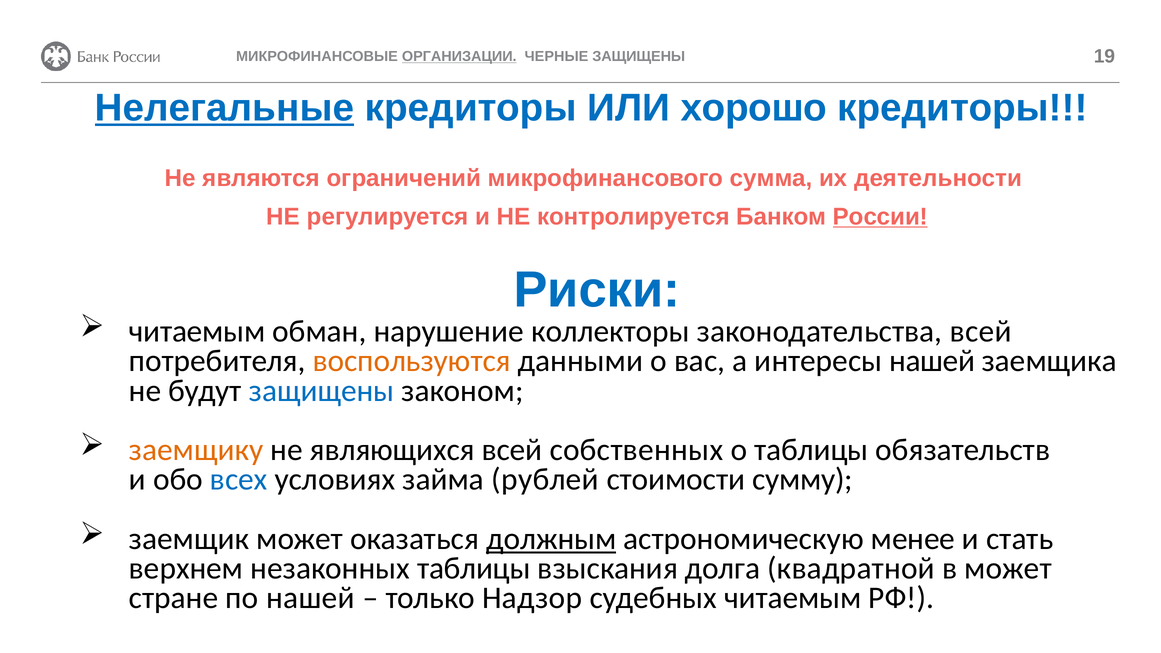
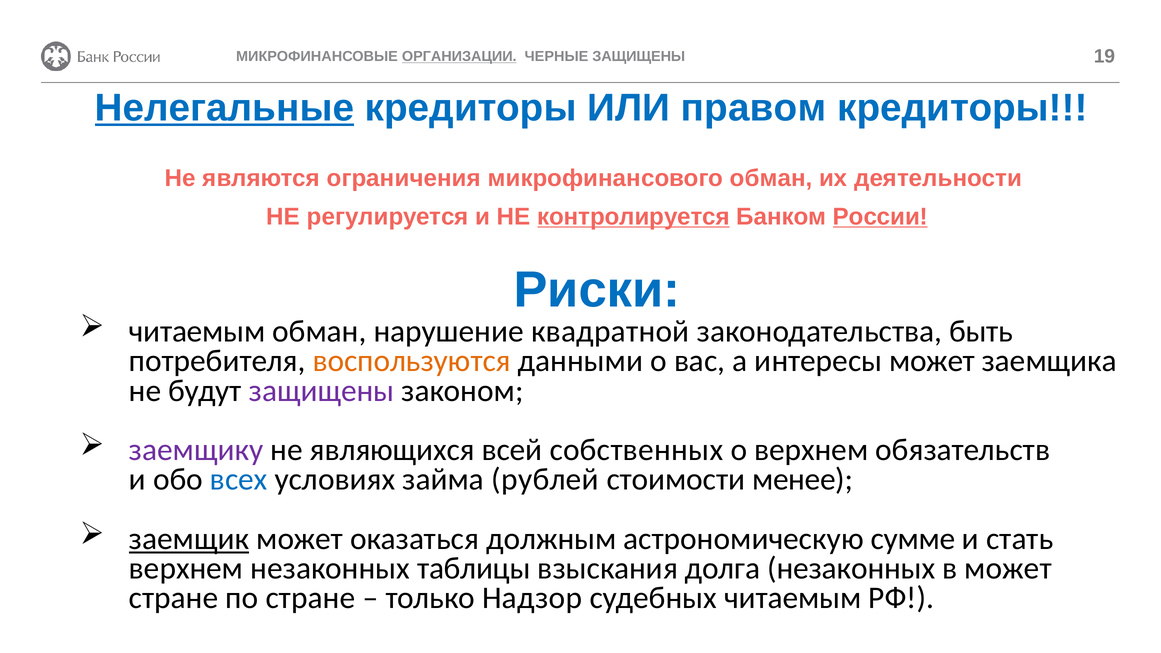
хорошо: хорошо -> правом (754, 108)
ограничений: ограничений -> ограничения (404, 178)
микрофинансового сумма: сумма -> обман (771, 178)
контролируется underline: none -> present (634, 217)
коллекторы: коллекторы -> квадратной (610, 332)
законодательства всей: всей -> быть (981, 332)
интересы нашей: нашей -> может (932, 361)
защищены colour: blue -> purple (322, 391)
заемщику colour: orange -> purple (196, 450)
о таблицы: таблицы -> верхнем (811, 450)
сумму: сумму -> менее (803, 480)
заемщик underline: none -> present (189, 539)
должным underline: present -> none (551, 539)
менее: менее -> сумме (913, 539)
долга квадратной: квадратной -> незаконных (851, 568)
по нашей: нашей -> стране (311, 598)
